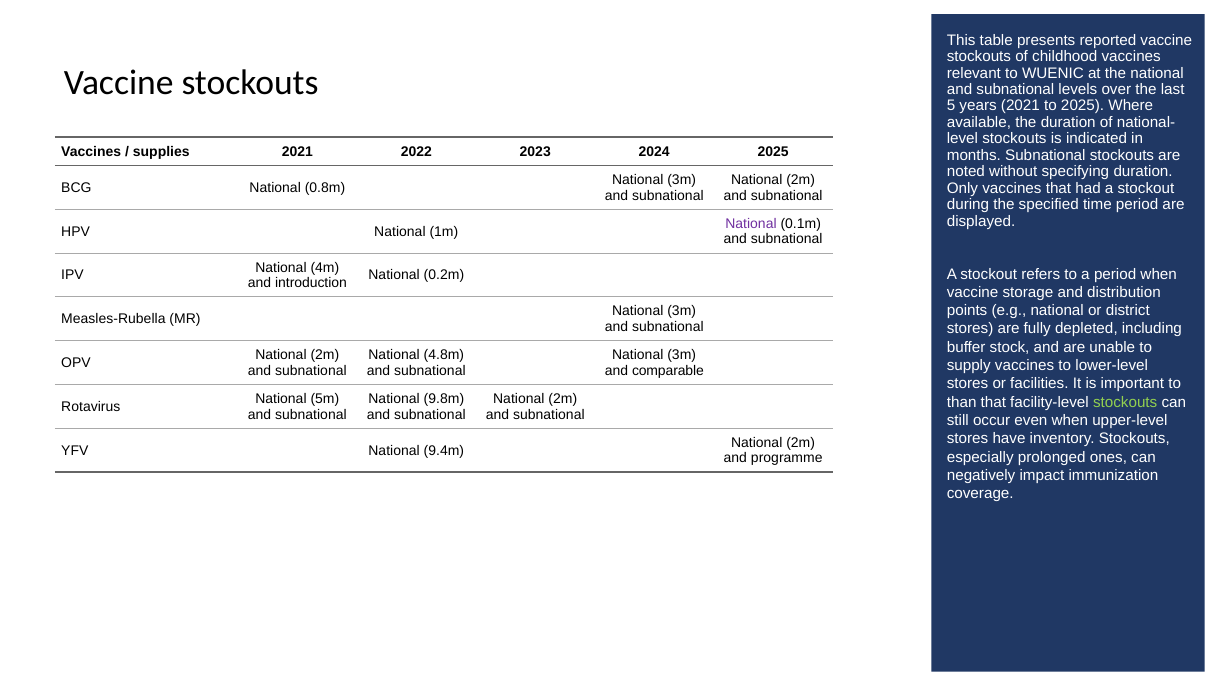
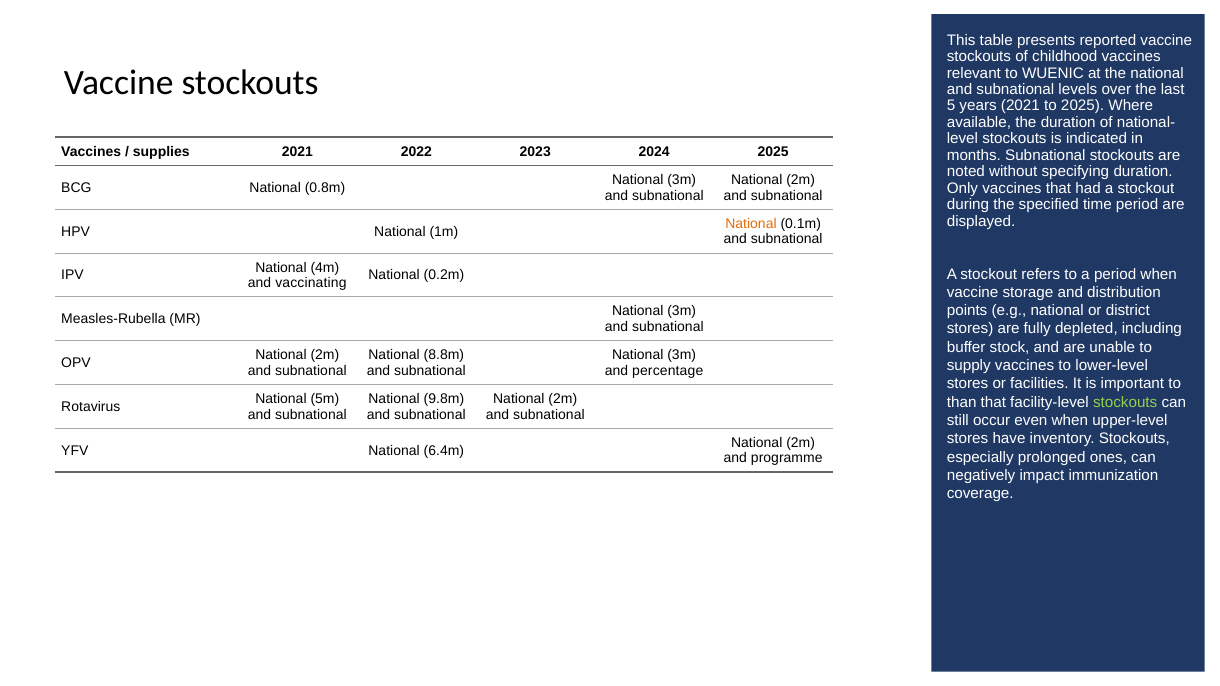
National colour: purple -> orange (751, 224)
introduction: introduction -> vaccinating (311, 283)
4.8m: 4.8m -> 8.8m (444, 355)
comparable: comparable -> percentage (668, 371)
9.4m: 9.4m -> 6.4m (444, 451)
